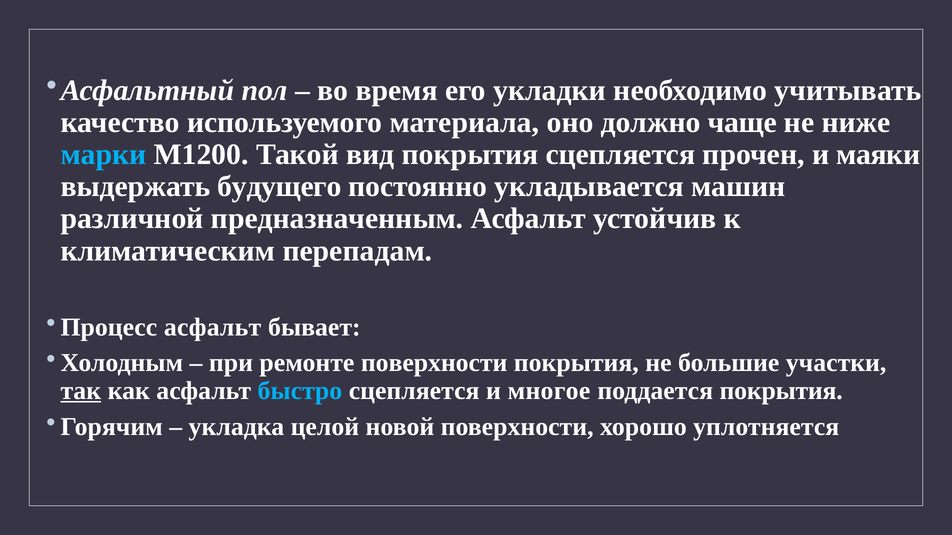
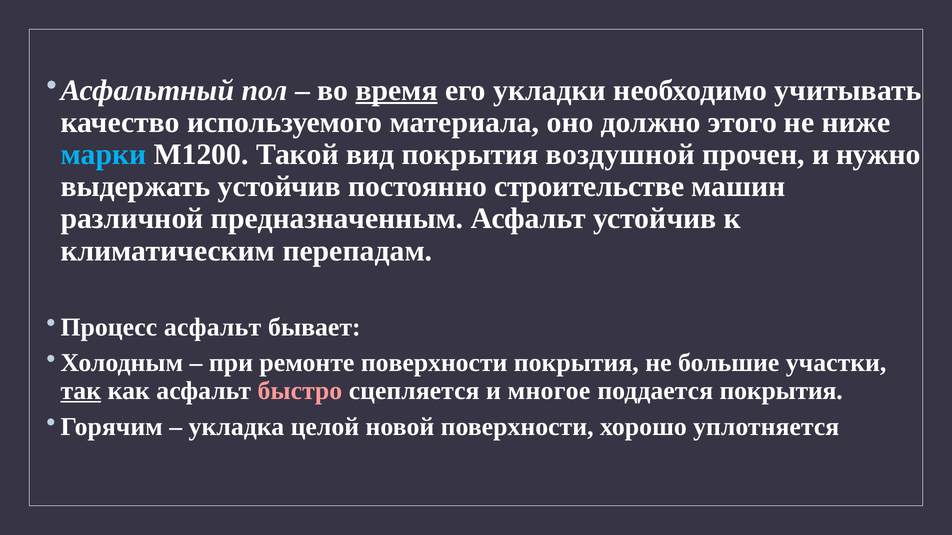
время underline: none -> present (397, 90)
чаще: чаще -> этого (742, 122)
покрытия сцепляется: сцепляется -> воздушной (620, 155)
маяки: маяки -> нужно (878, 155)
выдержать будущего: будущего -> устойчив (279, 187)
укладывается: укладывается -> строительстве (589, 187)
быстро colour: light blue -> pink (300, 391)
